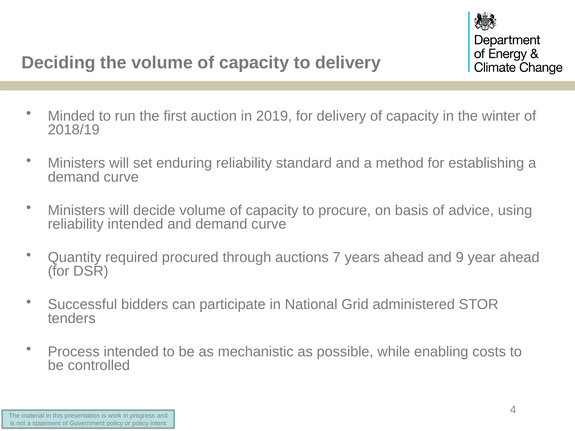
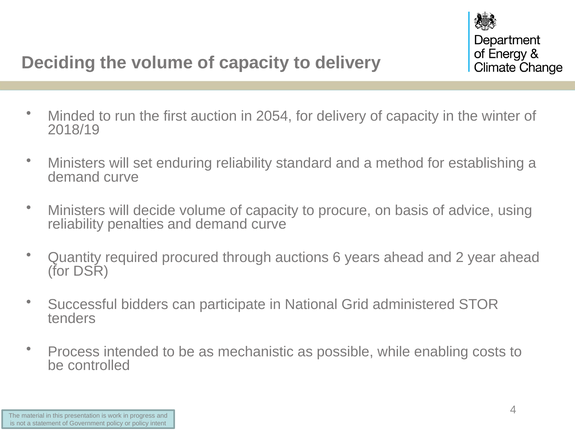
2019: 2019 -> 2054 (274, 116)
reliability intended: intended -> penalties (136, 224)
7: 7 -> 6 (337, 258)
9: 9 -> 2 (460, 258)
